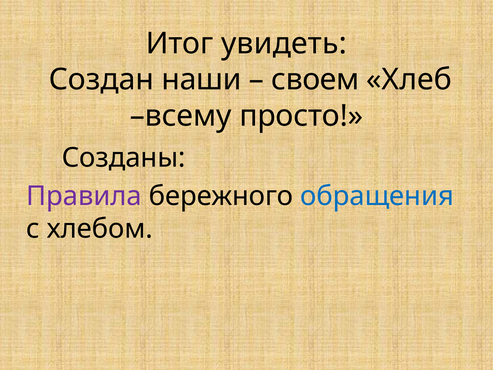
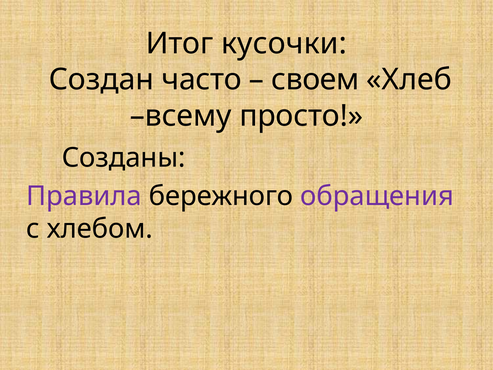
увидеть: увидеть -> кусочки (284, 43)
наши: наши -> часто (202, 80)
обращения colour: blue -> purple (377, 196)
